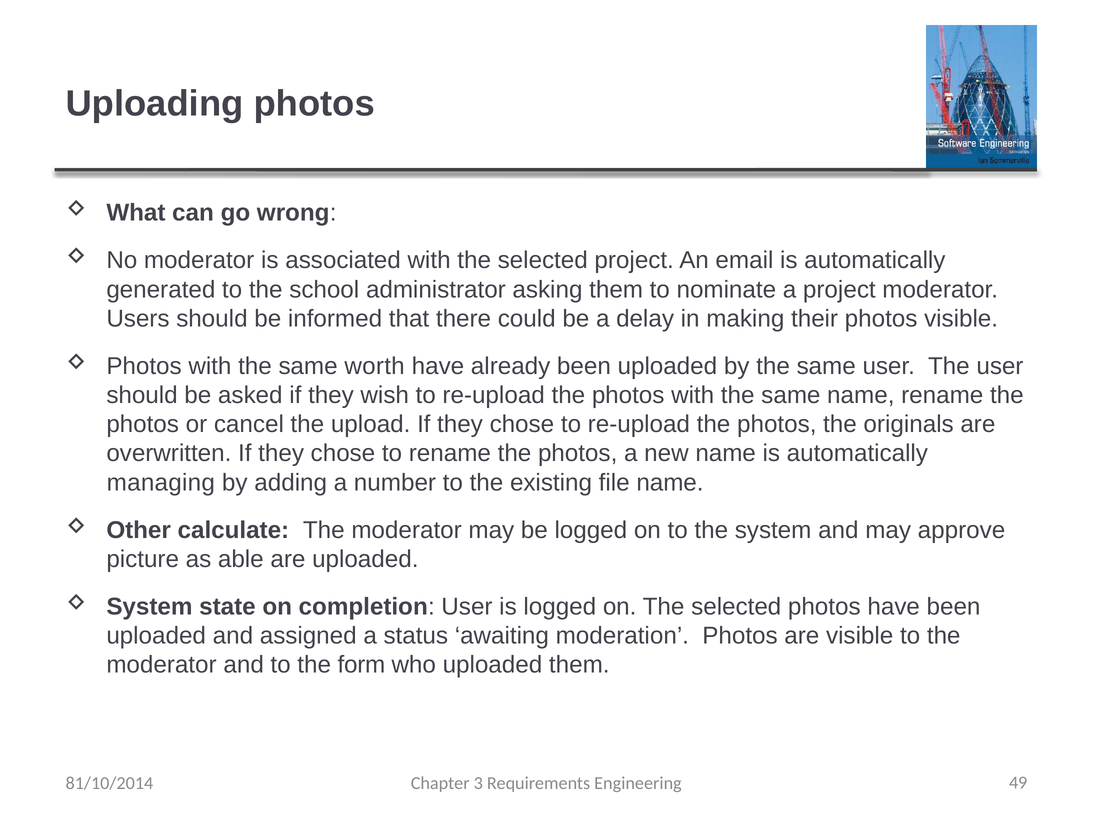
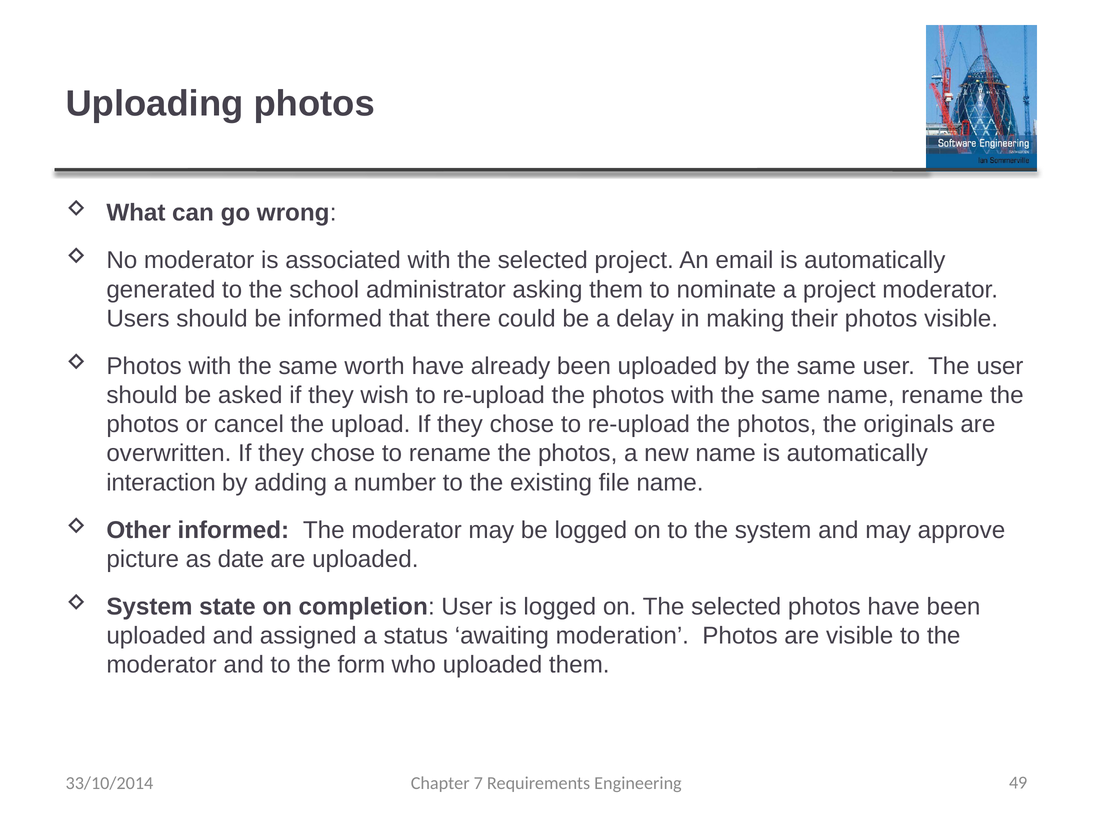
managing: managing -> interaction (161, 482)
Other calculate: calculate -> informed (233, 530)
able: able -> date (241, 559)
81/10/2014: 81/10/2014 -> 33/10/2014 (109, 783)
3: 3 -> 7 (478, 783)
